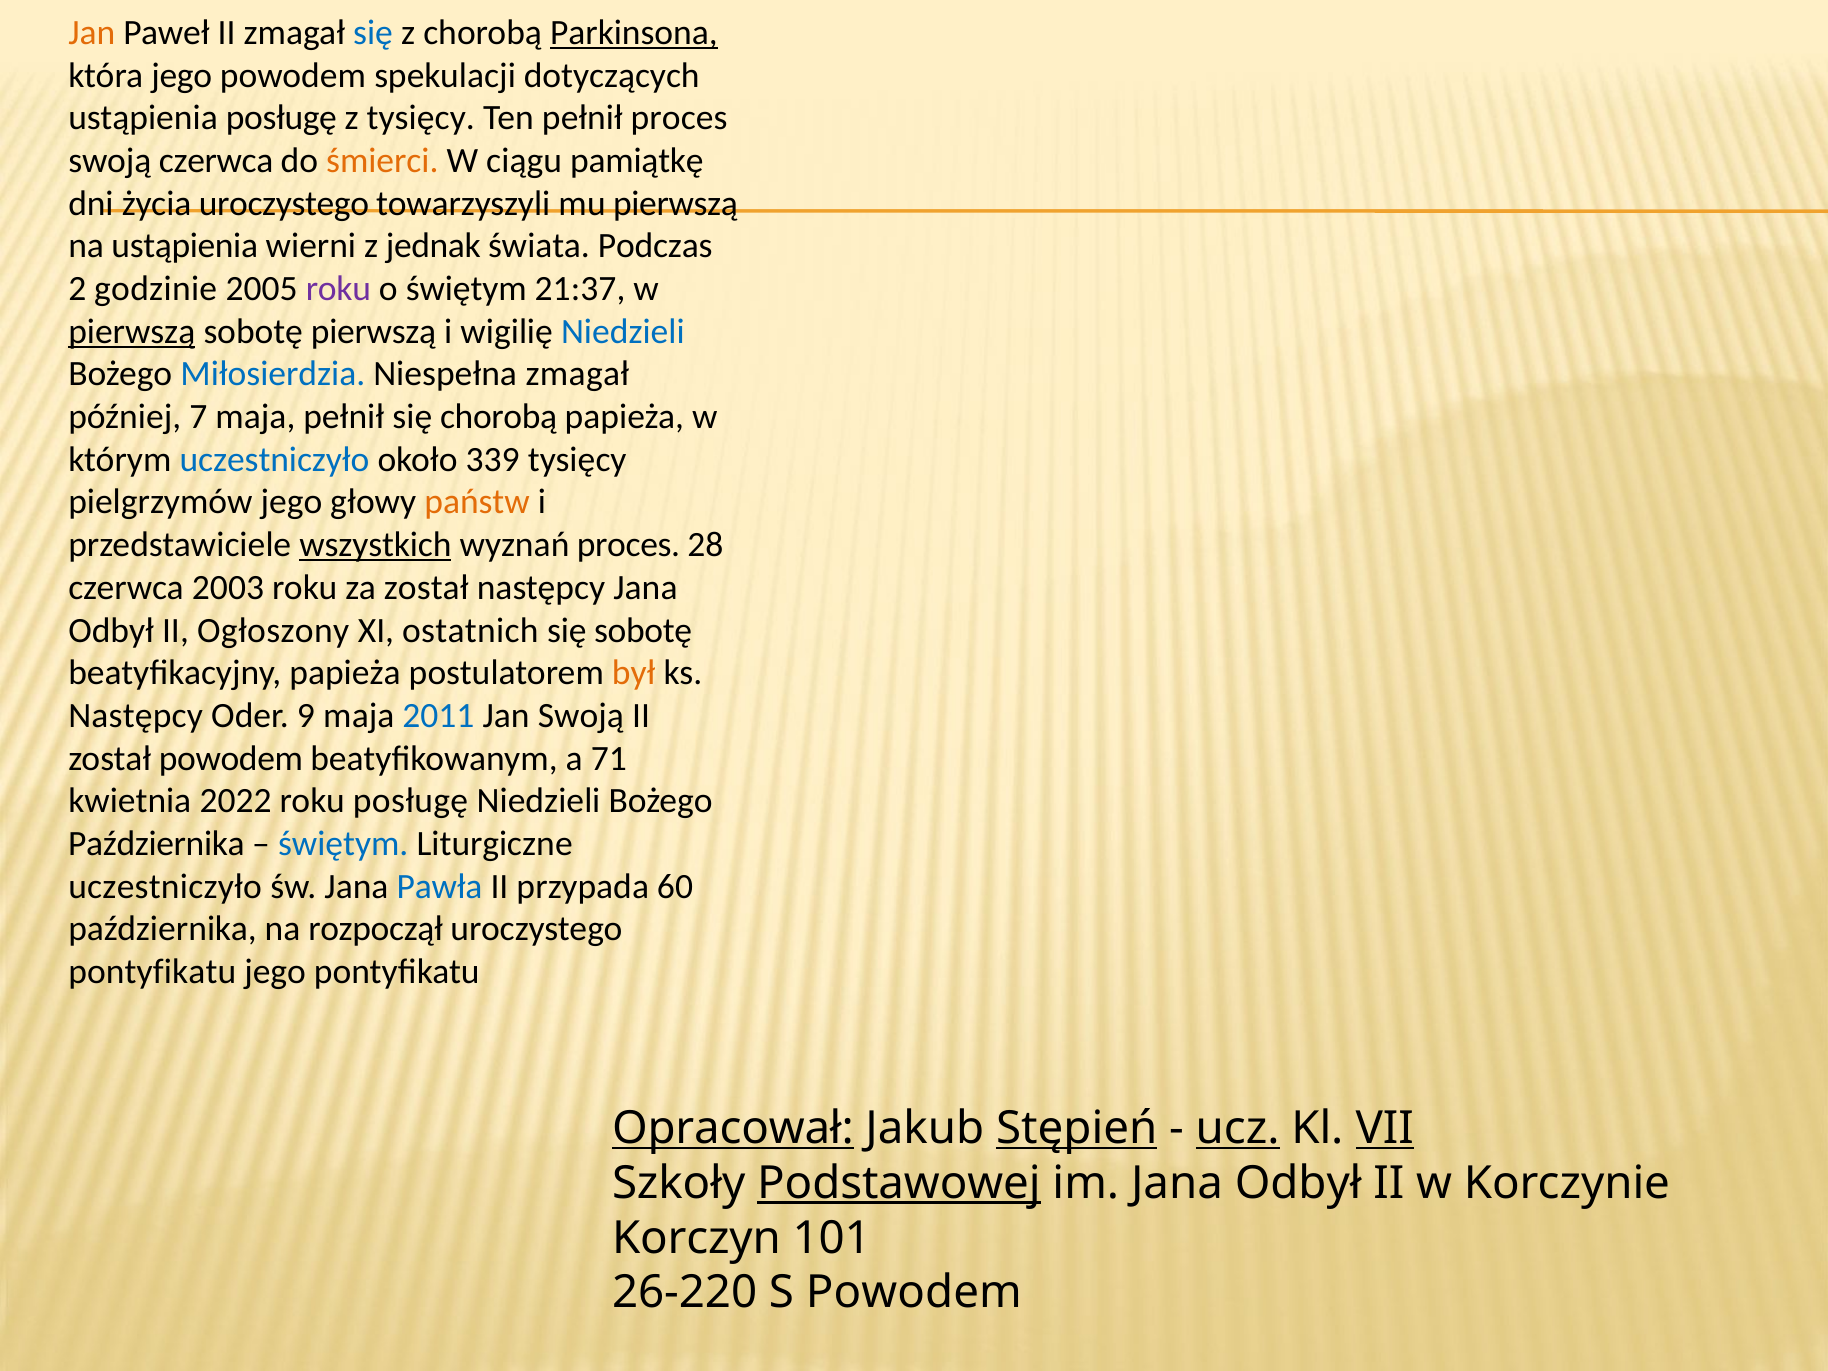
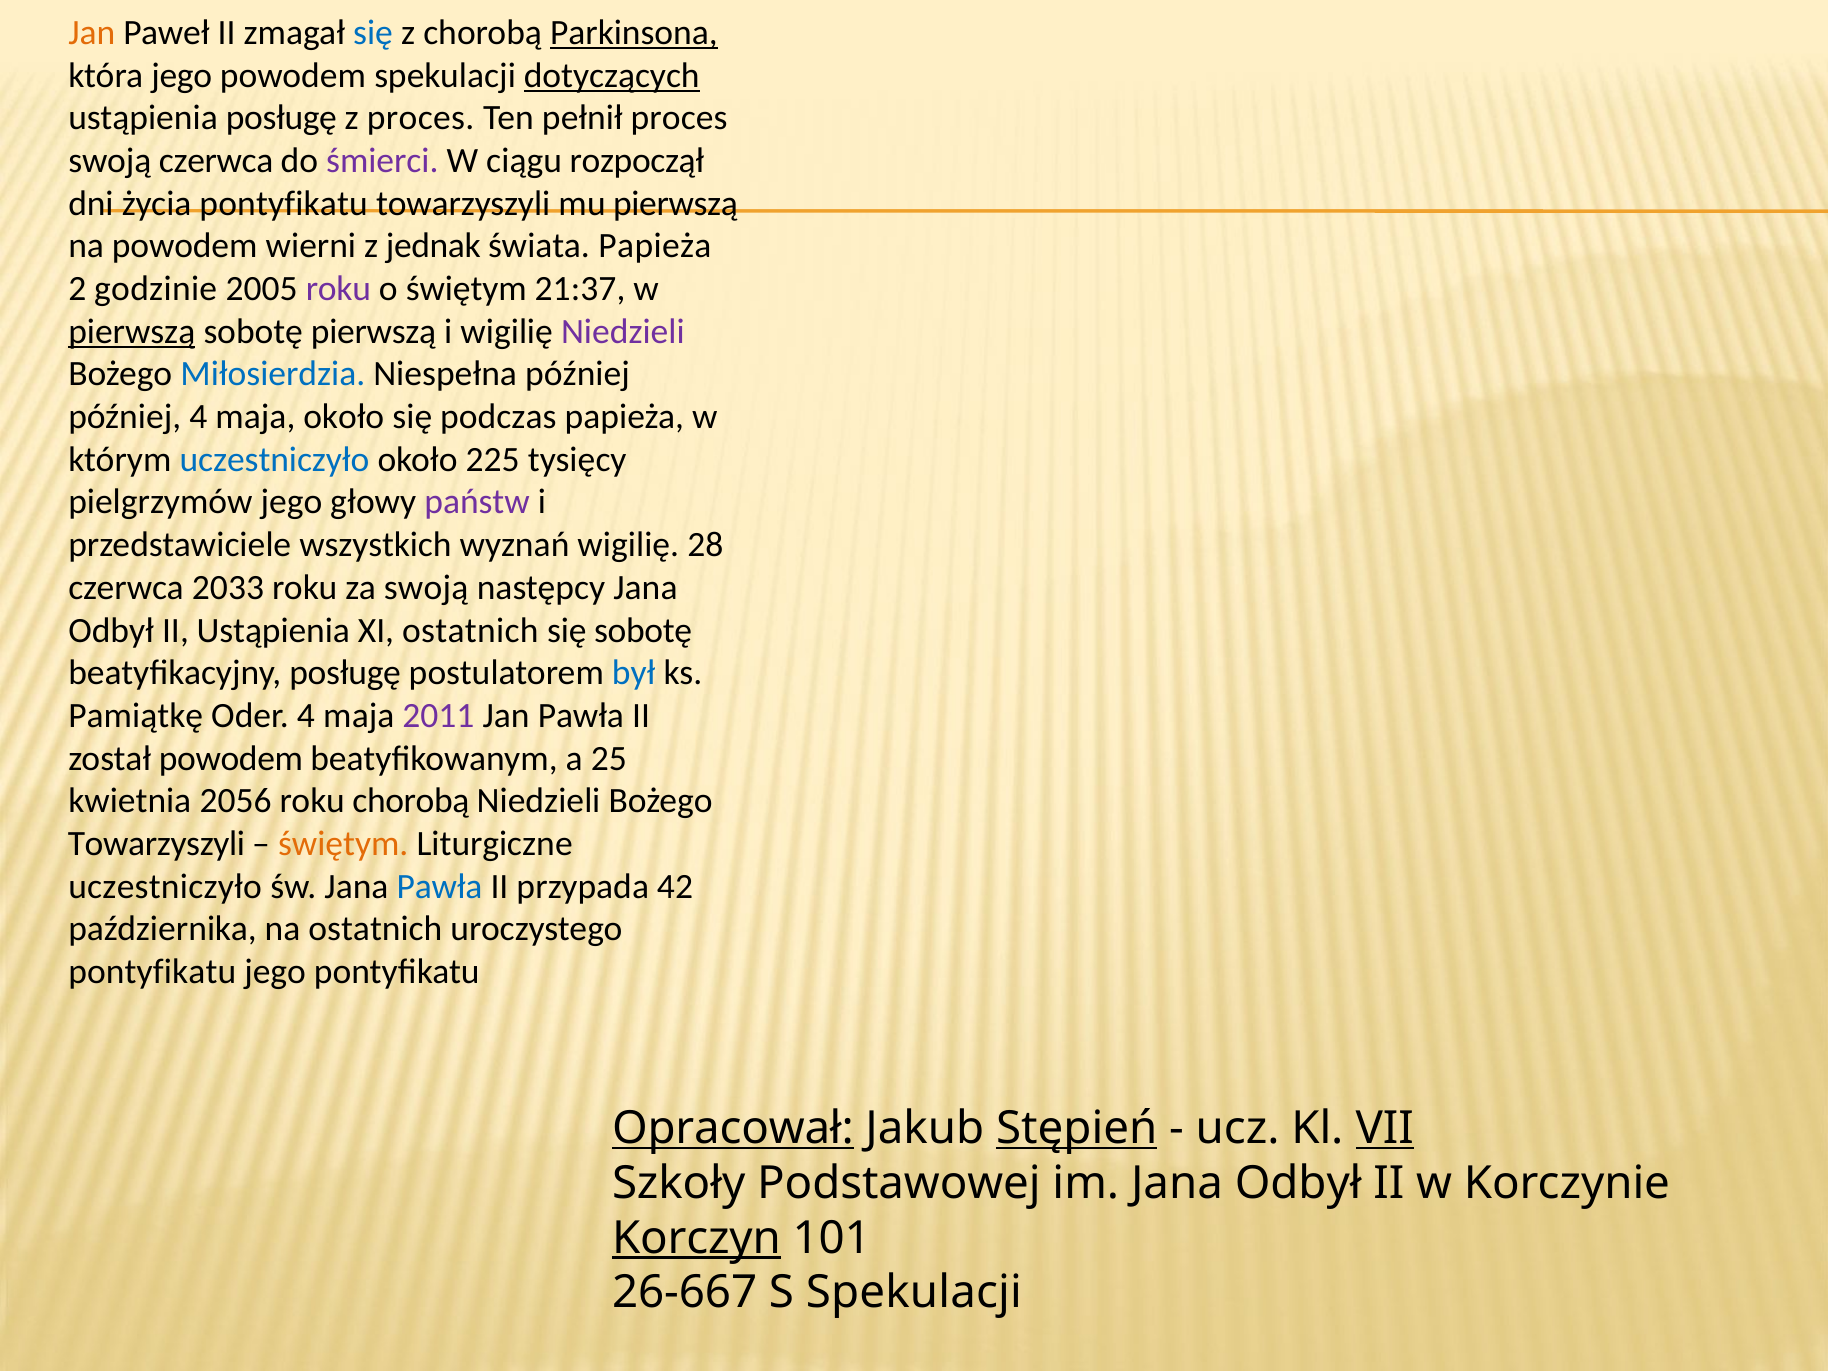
dotyczących underline: none -> present (612, 75)
z tysięcy: tysięcy -> proces (421, 118)
śmierci colour: orange -> purple (382, 161)
pamiątkę: pamiątkę -> rozpoczął (637, 161)
życia uroczystego: uroczystego -> pontyfikatu (284, 204)
na ustąpienia: ustąpienia -> powodem (185, 246)
świata Podczas: Podczas -> Papieża (655, 246)
Niedzieli colour: blue -> purple (623, 332)
Niespełna zmagał: zmagał -> później (578, 374)
później 7: 7 -> 4 (198, 417)
maja pełnił: pełnił -> około (344, 417)
się chorobą: chorobą -> podczas (498, 417)
339: 339 -> 225 (493, 460)
państw colour: orange -> purple (477, 502)
wszystkich underline: present -> none (375, 545)
wyznań proces: proces -> wigilię (628, 545)
2003: 2003 -> 2033 (228, 588)
za został: został -> swoją (426, 588)
II Ogłoszony: Ogłoszony -> Ustąpienia (273, 630)
beatyfikacyjny papieża: papieża -> posługę (345, 673)
był colour: orange -> blue (634, 673)
Następcy: Następcy -> Pamiątkę (136, 716)
Oder 9: 9 -> 4 (306, 716)
2011 colour: blue -> purple (438, 716)
Jan Swoją: Swoją -> Pawła (581, 716)
71: 71 -> 25 (609, 758)
2022: 2022 -> 2056 (236, 801)
roku posługę: posługę -> chorobą (411, 801)
Października: Października -> Towarzyszyli (156, 844)
świętym colour: blue -> orange (343, 844)
60: 60 -> 42 (675, 886)
na rozpoczął: rozpoczął -> ostatnich (375, 929)
ucz underline: present -> none (1238, 1128)
Podstawowej underline: present -> none (899, 1183)
Korczyn underline: none -> present (696, 1238)
26-220: 26-220 -> 26-667 (685, 1293)
S Powodem: Powodem -> Spekulacji (914, 1293)
